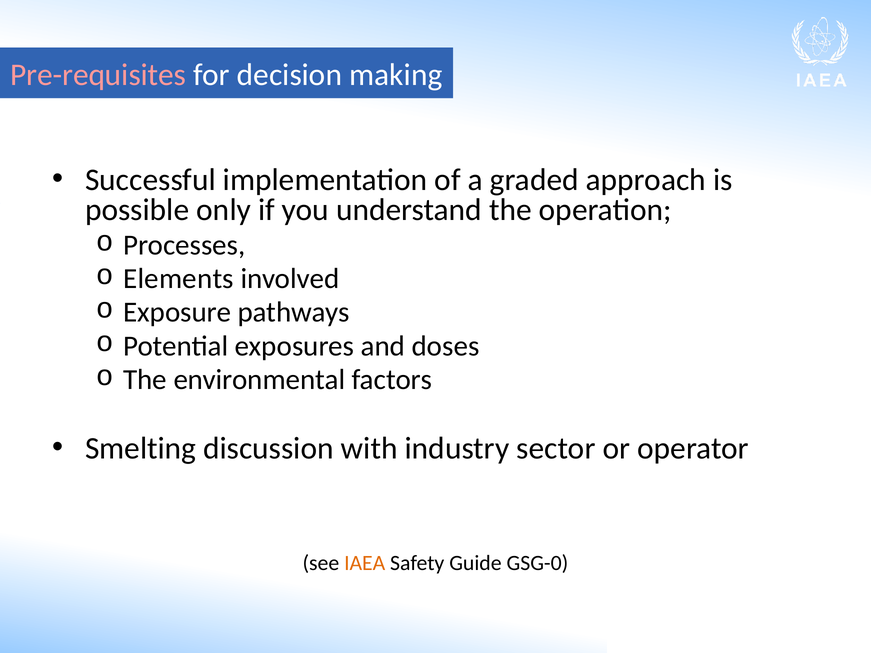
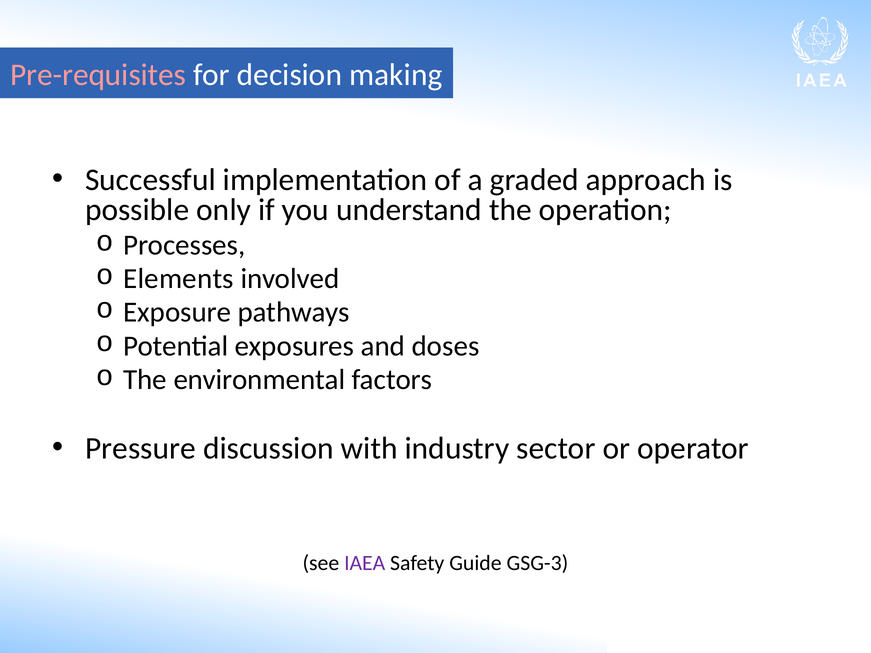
Smelting: Smelting -> Pressure (140, 449)
IAEA colour: orange -> purple (365, 563)
GSG-0: GSG-0 -> GSG-3 (537, 563)
